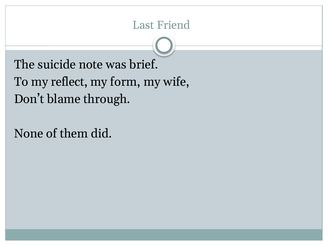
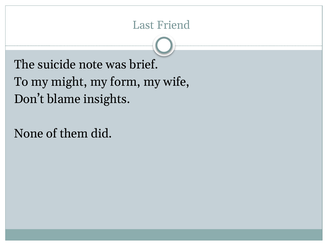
reflect: reflect -> might (69, 82)
through: through -> insights (107, 99)
